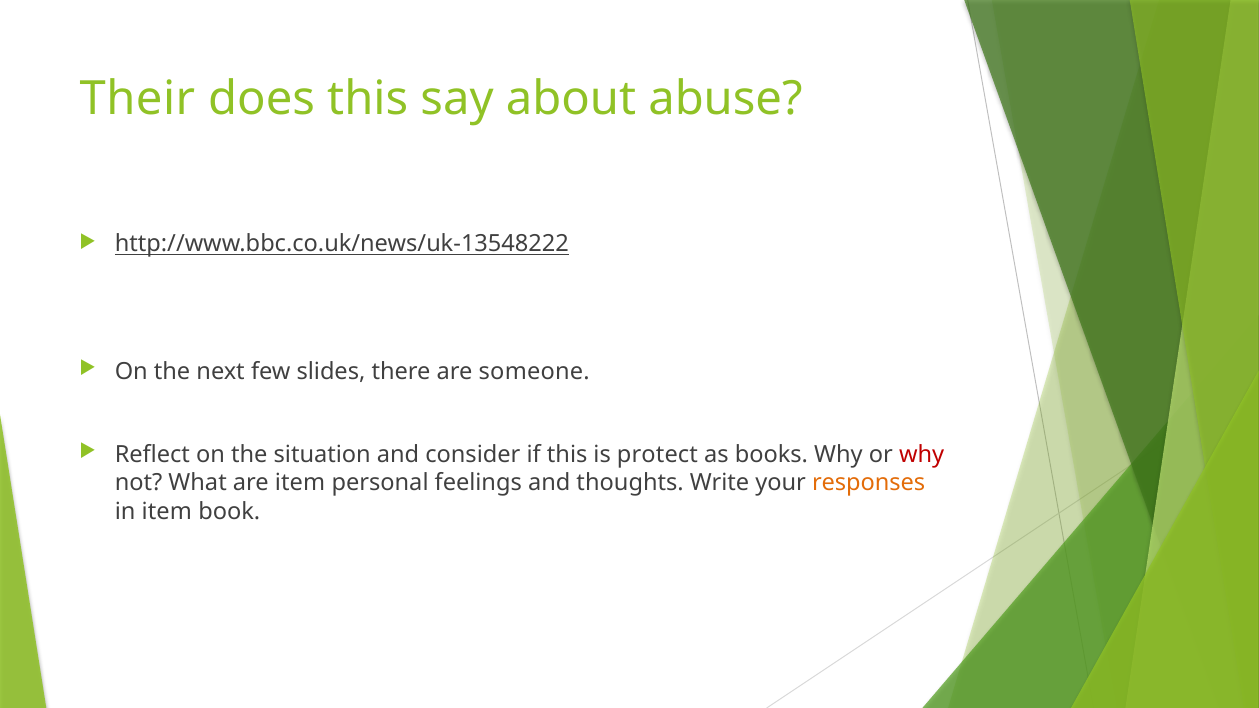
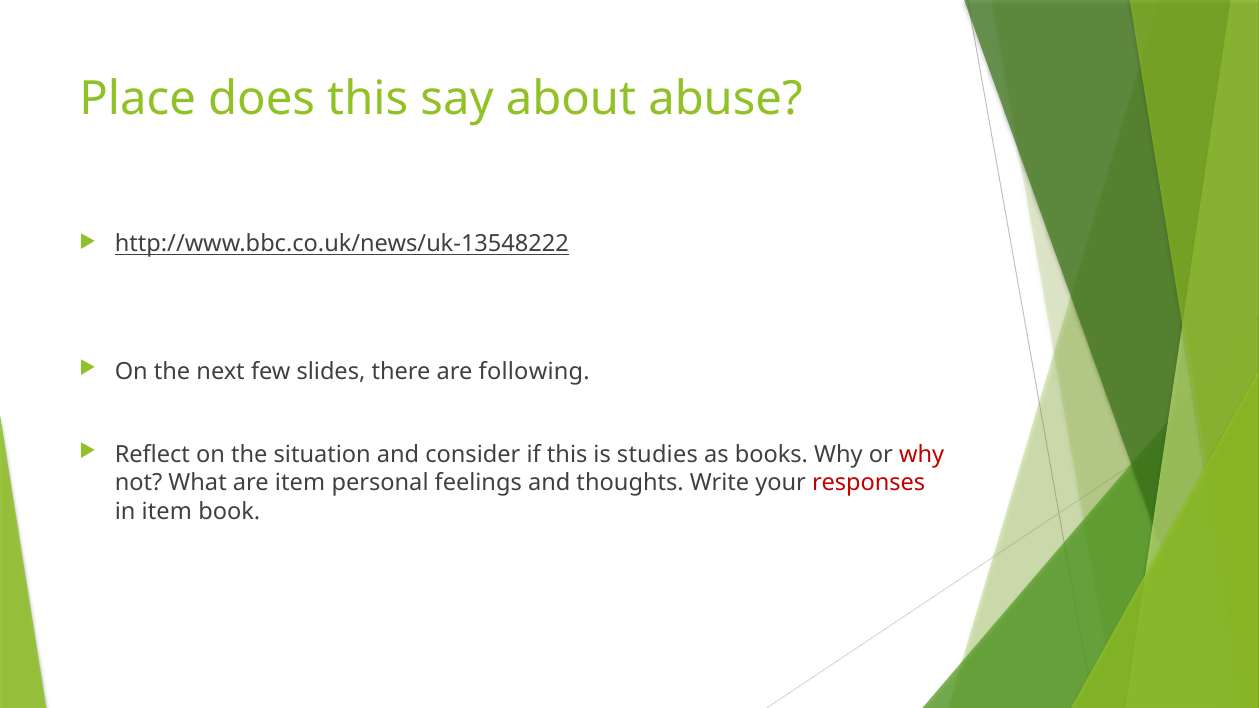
Their: Their -> Place (138, 99)
someone: someone -> following (534, 372)
protect: protect -> studies (657, 455)
responses colour: orange -> red (869, 483)
